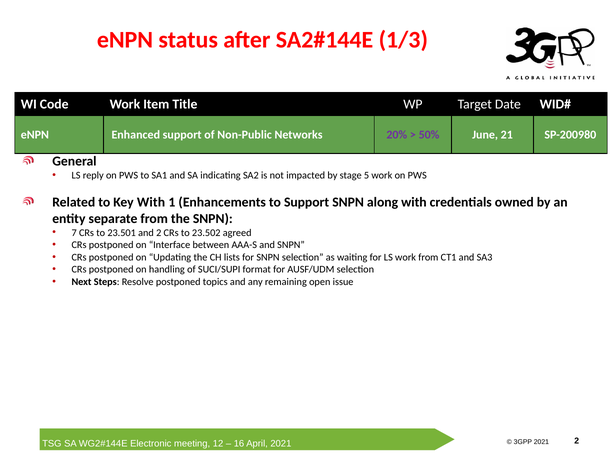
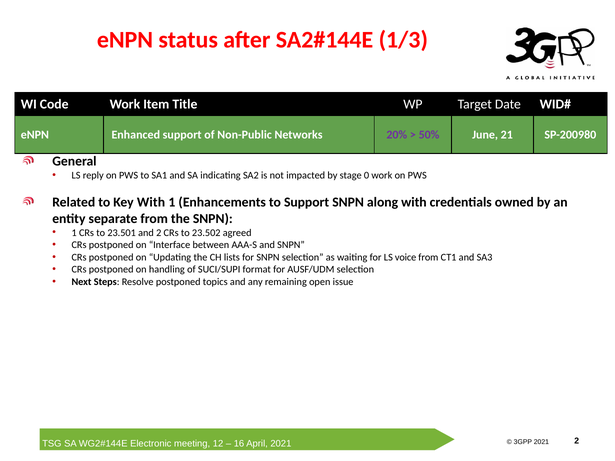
5: 5 -> 0 (367, 175)
7: 7 -> 1 (74, 233)
LS work: work -> voice (406, 257)
